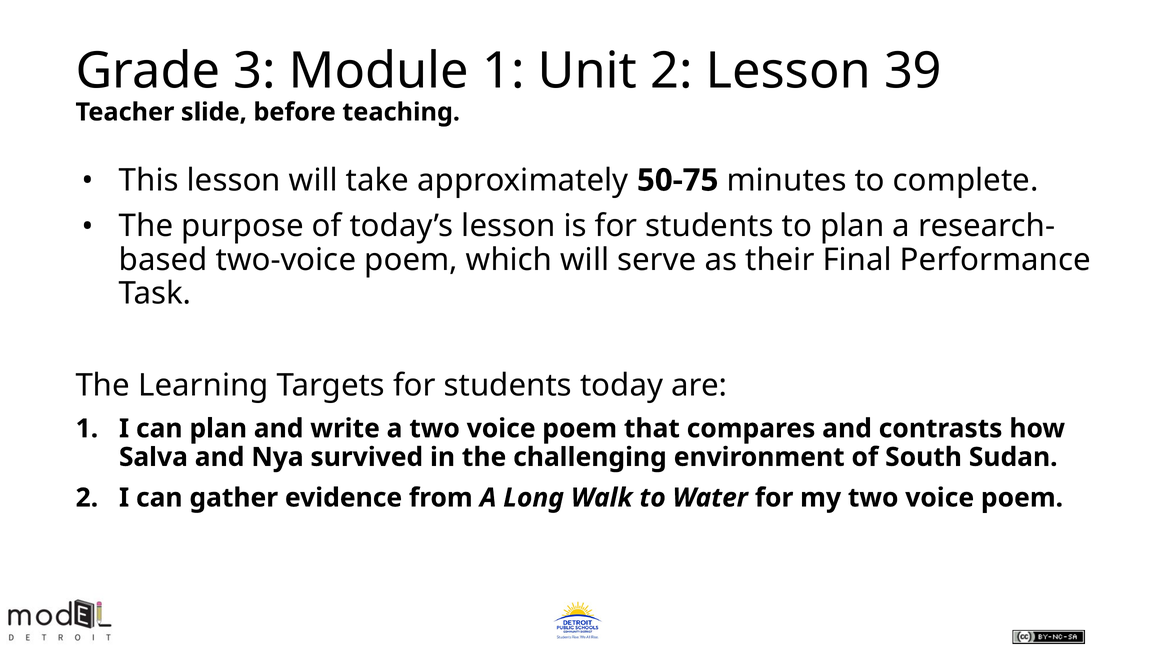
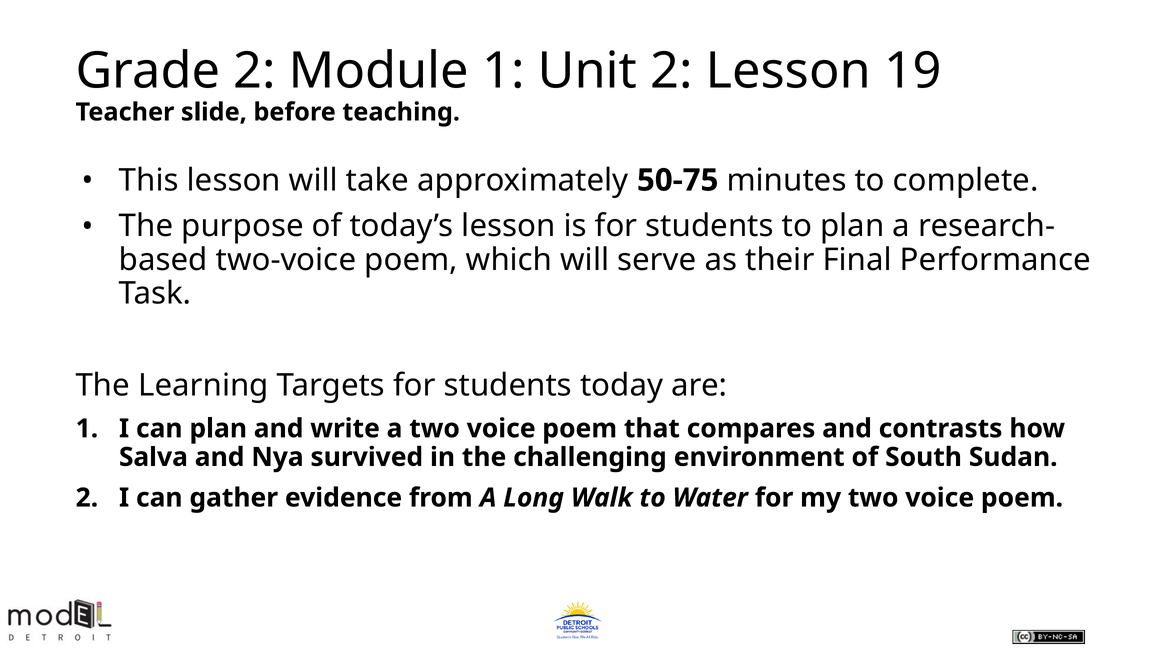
Grade 3: 3 -> 2 (254, 71)
39: 39 -> 19 (913, 71)
